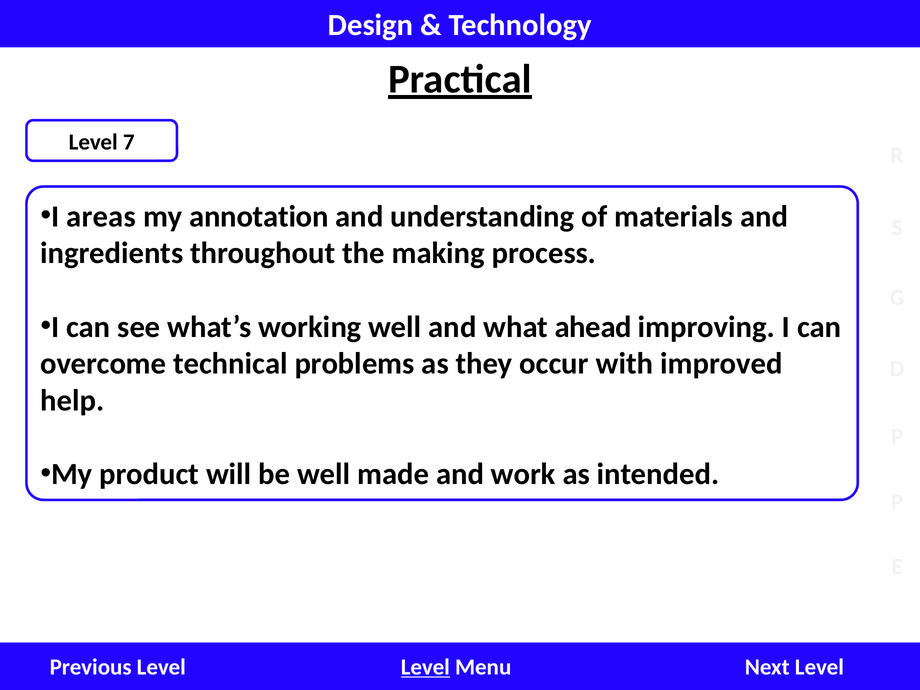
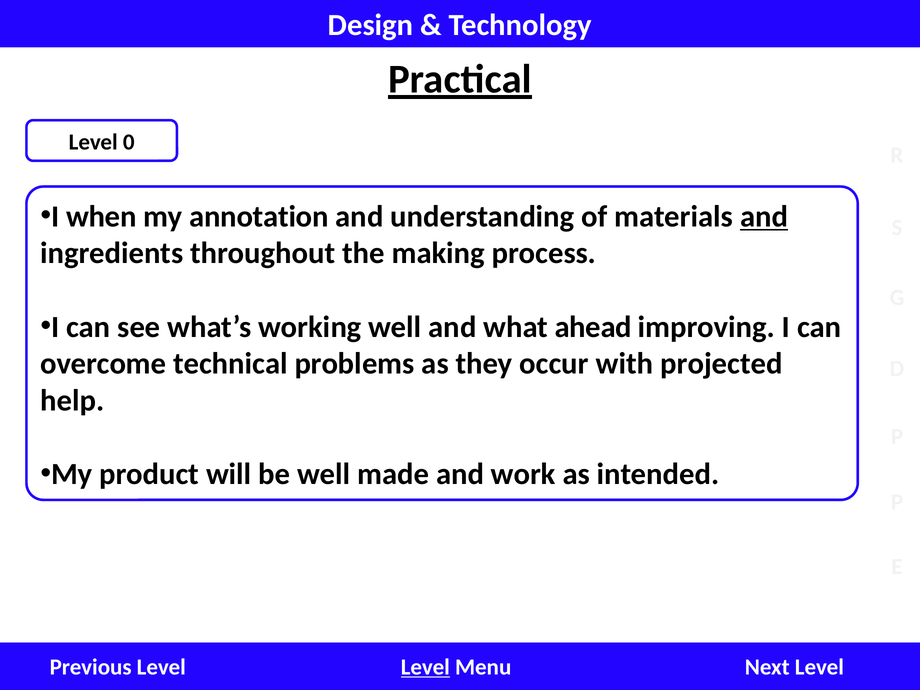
7: 7 -> 0 (129, 142)
areas: areas -> when (101, 217)
and underline: none -> present (764, 217)
improved: improved -> projected (722, 364)
